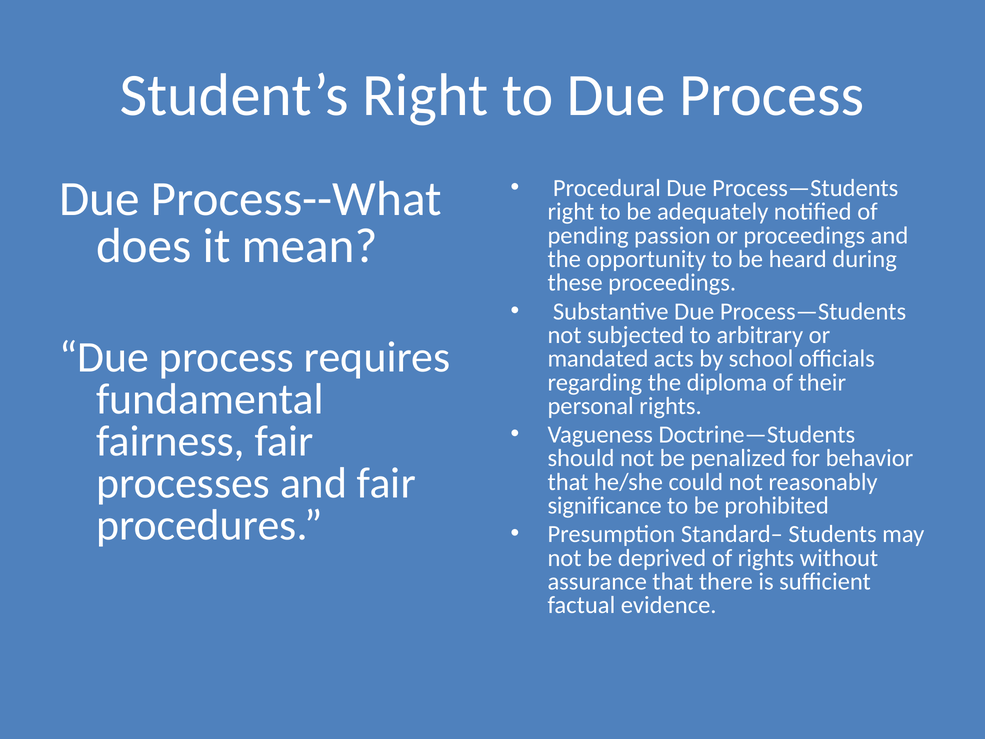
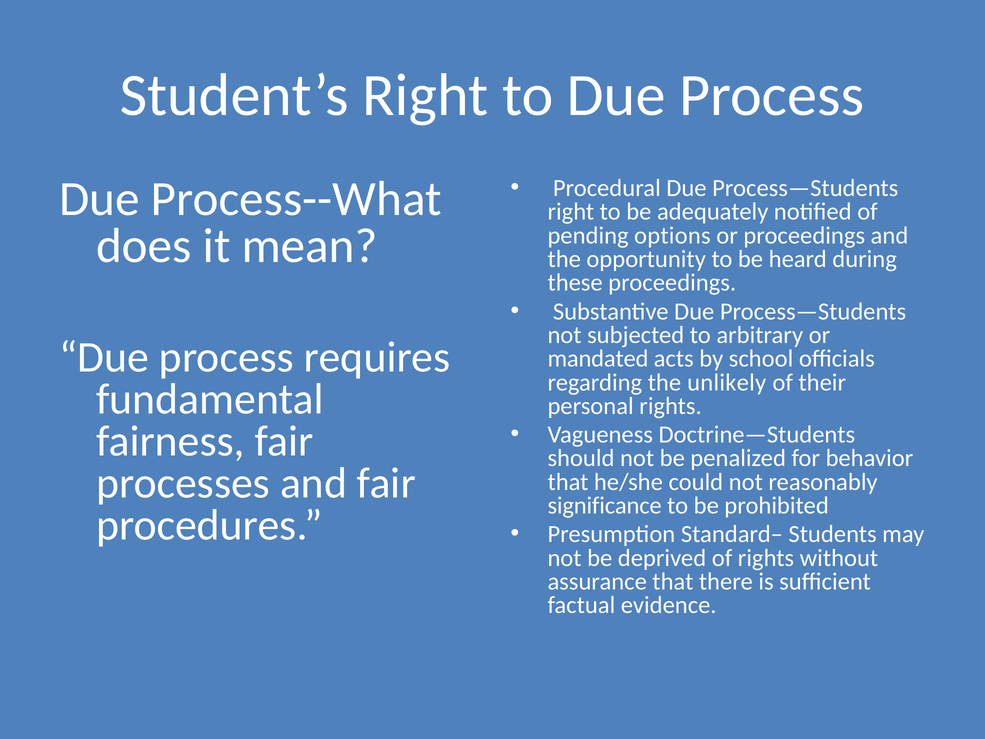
passion: passion -> options (672, 235)
diploma: diploma -> unlikely (727, 382)
